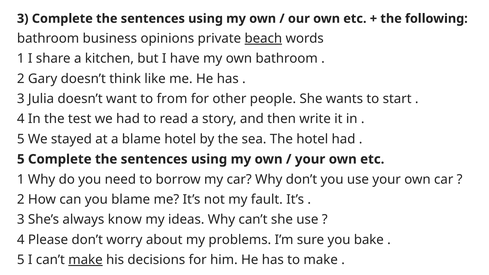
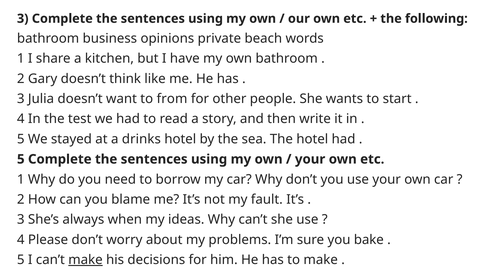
beach underline: present -> none (263, 38)
a blame: blame -> drinks (141, 139)
know: know -> when (125, 220)
